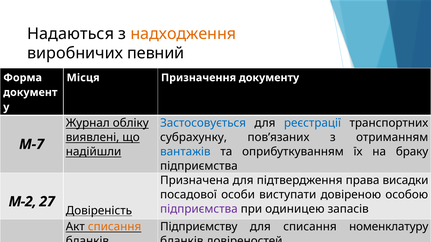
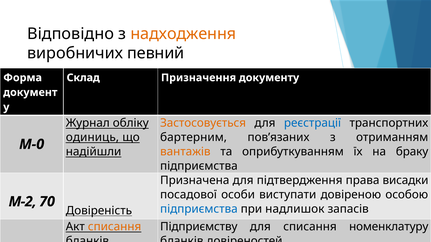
Надаються: Надаються -> Вiдповiдно (71, 34)
Місця: Місця -> Склад (83, 78)
Застосовується colour: blue -> orange (203, 123)
виявлені: виявлені -> одиниць (92, 138)
субрахунку: субрахунку -> бартерним (194, 138)
М-7: М-7 -> М-0 (32, 145)
вантажів colour: blue -> orange (185, 152)
27: 27 -> 70 (47, 202)
підприємства colour: purple -> blue (199, 209)
одиницею: одиницею -> надлишок (295, 209)
